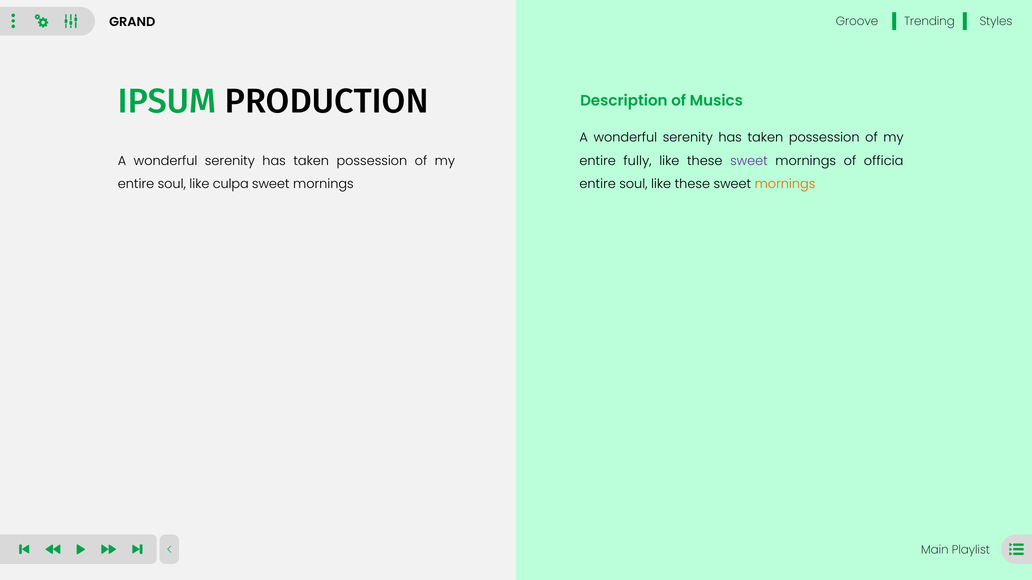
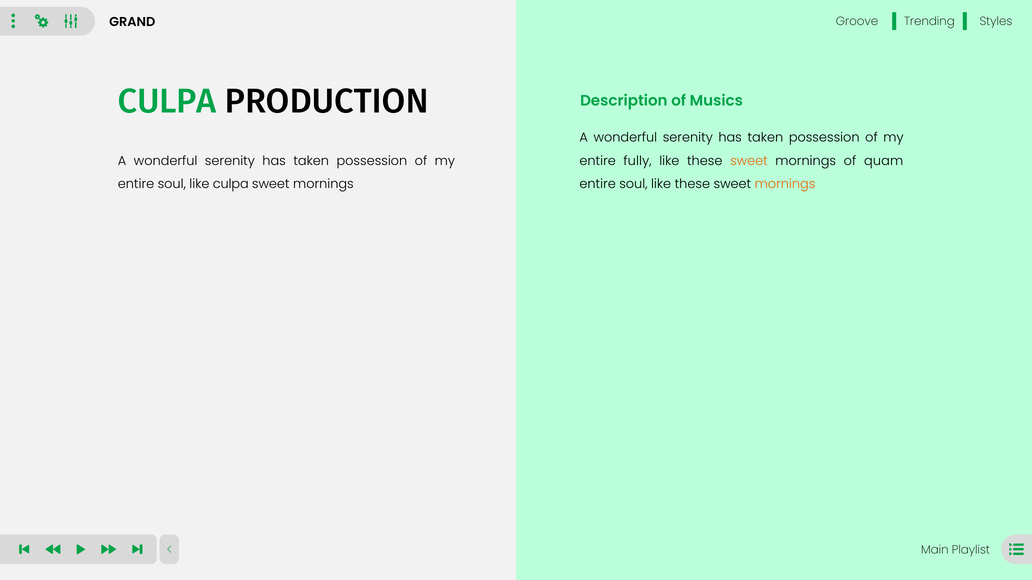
IPSUM: IPSUM -> CULPA (167, 101)
sweet colour: purple -> orange (749, 161)
officia: officia -> quam (884, 161)
